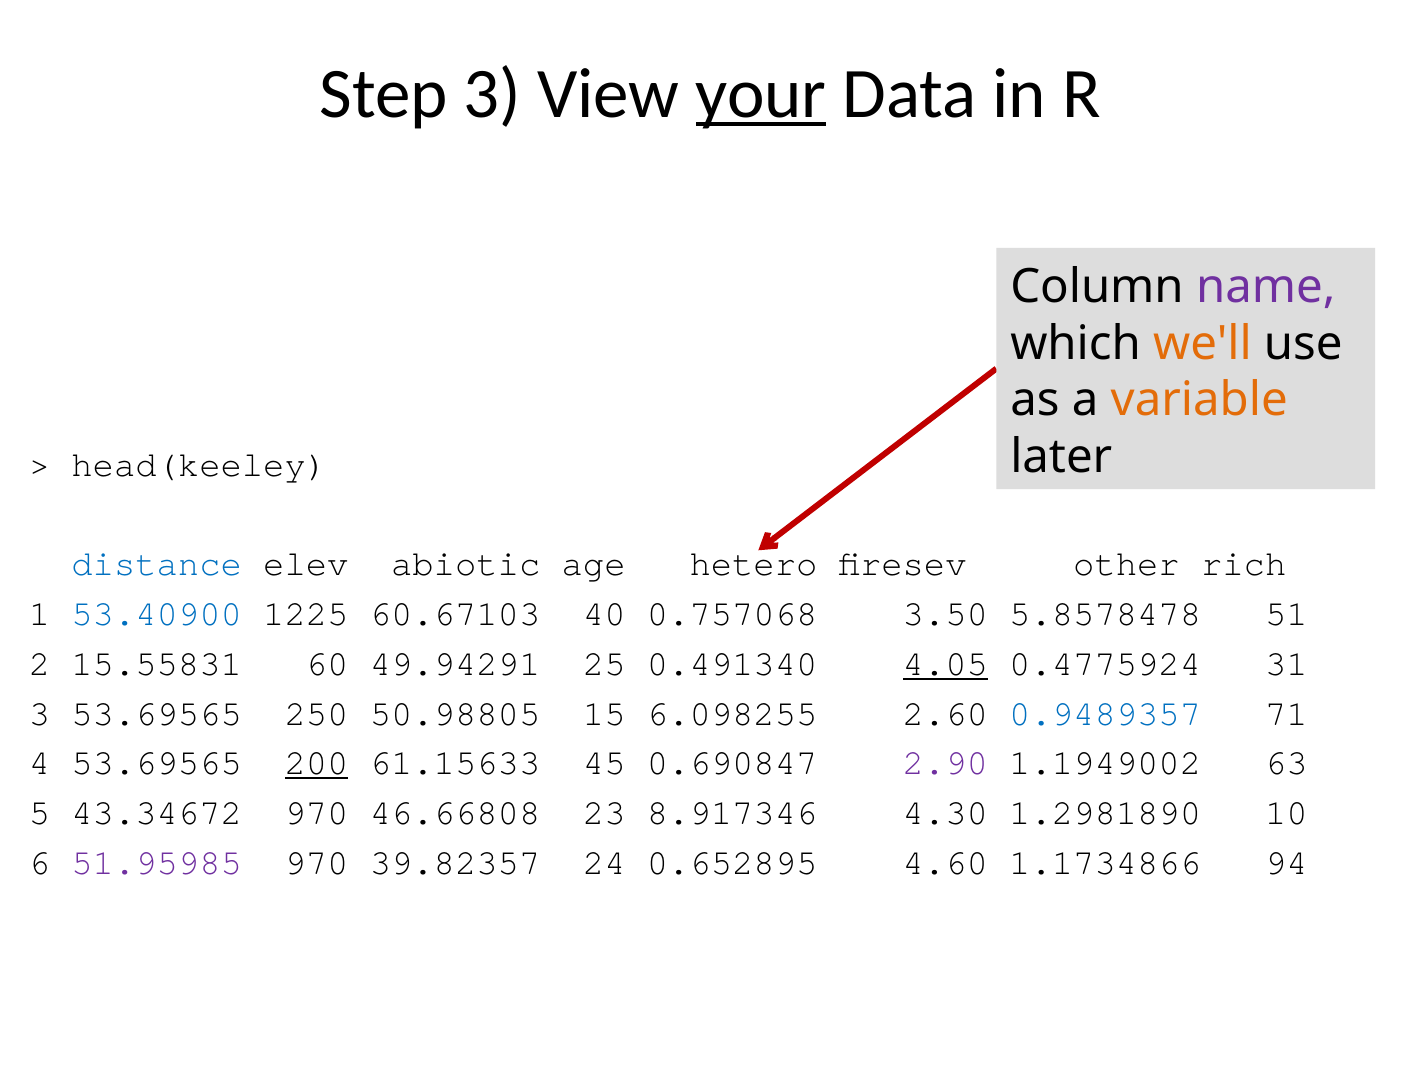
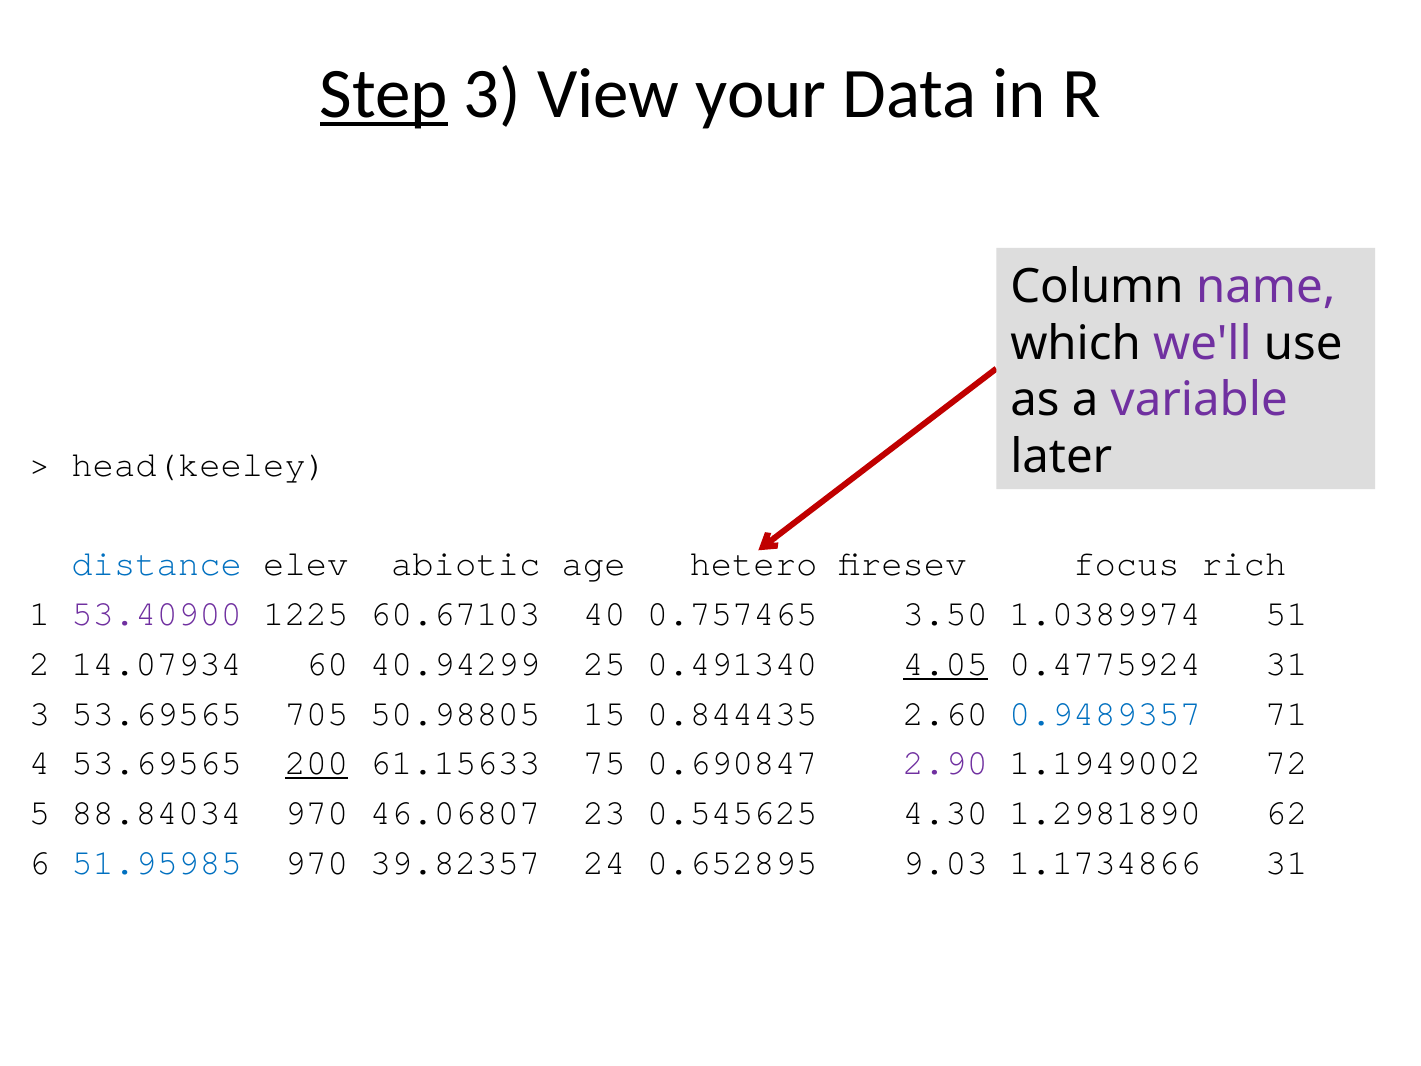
Step underline: none -> present (384, 94)
your underline: present -> none (761, 94)
we'll colour: orange -> purple (1202, 343)
variable colour: orange -> purple (1199, 400)
other: other -> focus (1126, 564)
53.40900 colour: blue -> purple (157, 614)
0.757068: 0.757068 -> 0.757465 (732, 614)
5.8578478: 5.8578478 -> 1.0389974 (1105, 614)
15.55831: 15.55831 -> 14.07934 (157, 663)
49.94291: 49.94291 -> 40.94299 (455, 663)
250: 250 -> 705 (317, 713)
6.098255: 6.098255 -> 0.844435 (732, 713)
45: 45 -> 75 (604, 763)
63: 63 -> 72 (1286, 763)
43.34672: 43.34672 -> 88.84034 (157, 813)
46.66808: 46.66808 -> 46.06807 (455, 813)
8.917346: 8.917346 -> 0.545625 (732, 813)
10: 10 -> 62 (1286, 813)
51.95985 colour: purple -> blue (157, 862)
4.60: 4.60 -> 9.03 (945, 862)
1.1734866 94: 94 -> 31 (1286, 862)
